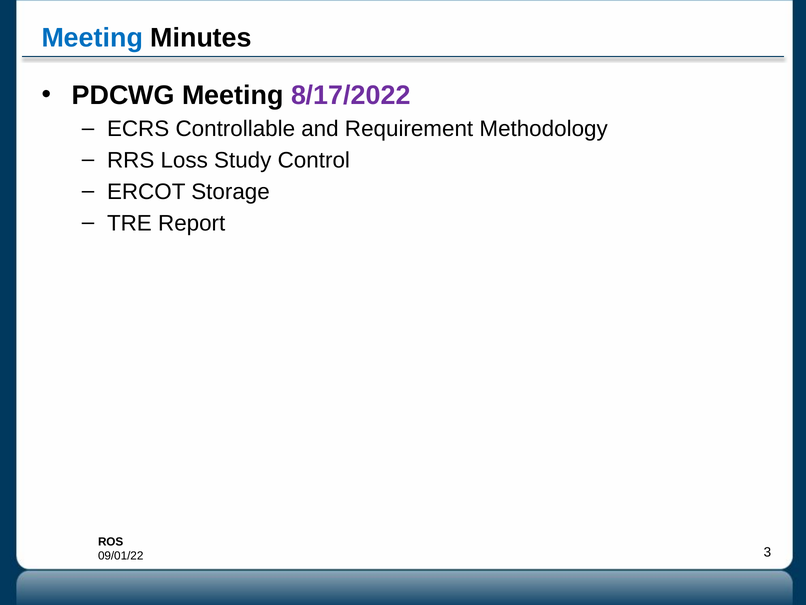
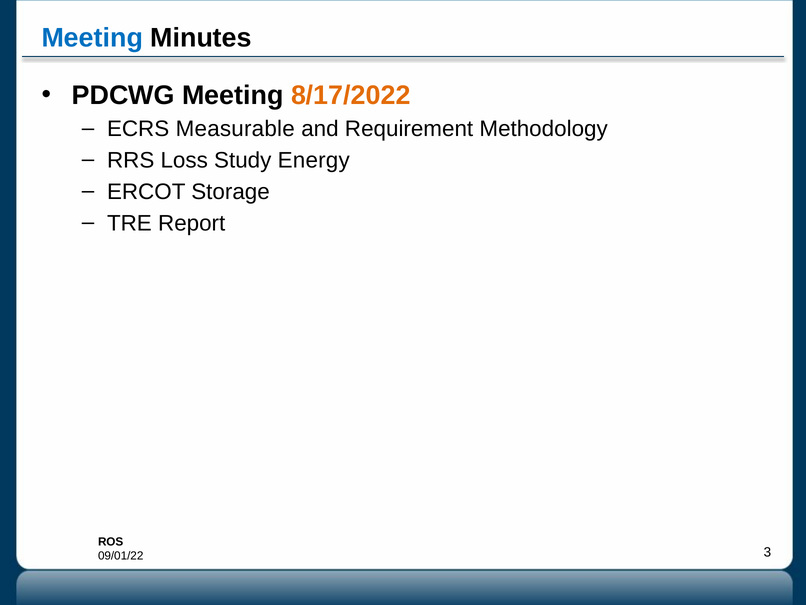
8/17/2022 colour: purple -> orange (351, 95)
Controllable: Controllable -> Measurable (235, 129)
Control: Control -> Energy (314, 160)
